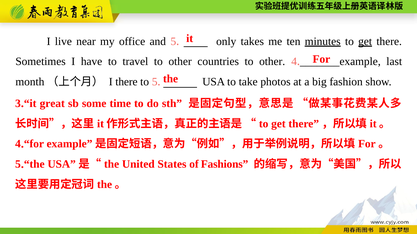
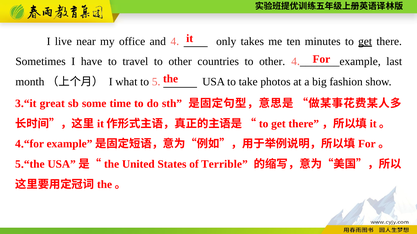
and 5: 5 -> 4 (173, 41)
minutes underline: present -> none (323, 41)
I there: there -> what (126, 82)
Fashions: Fashions -> Terrible (224, 165)
